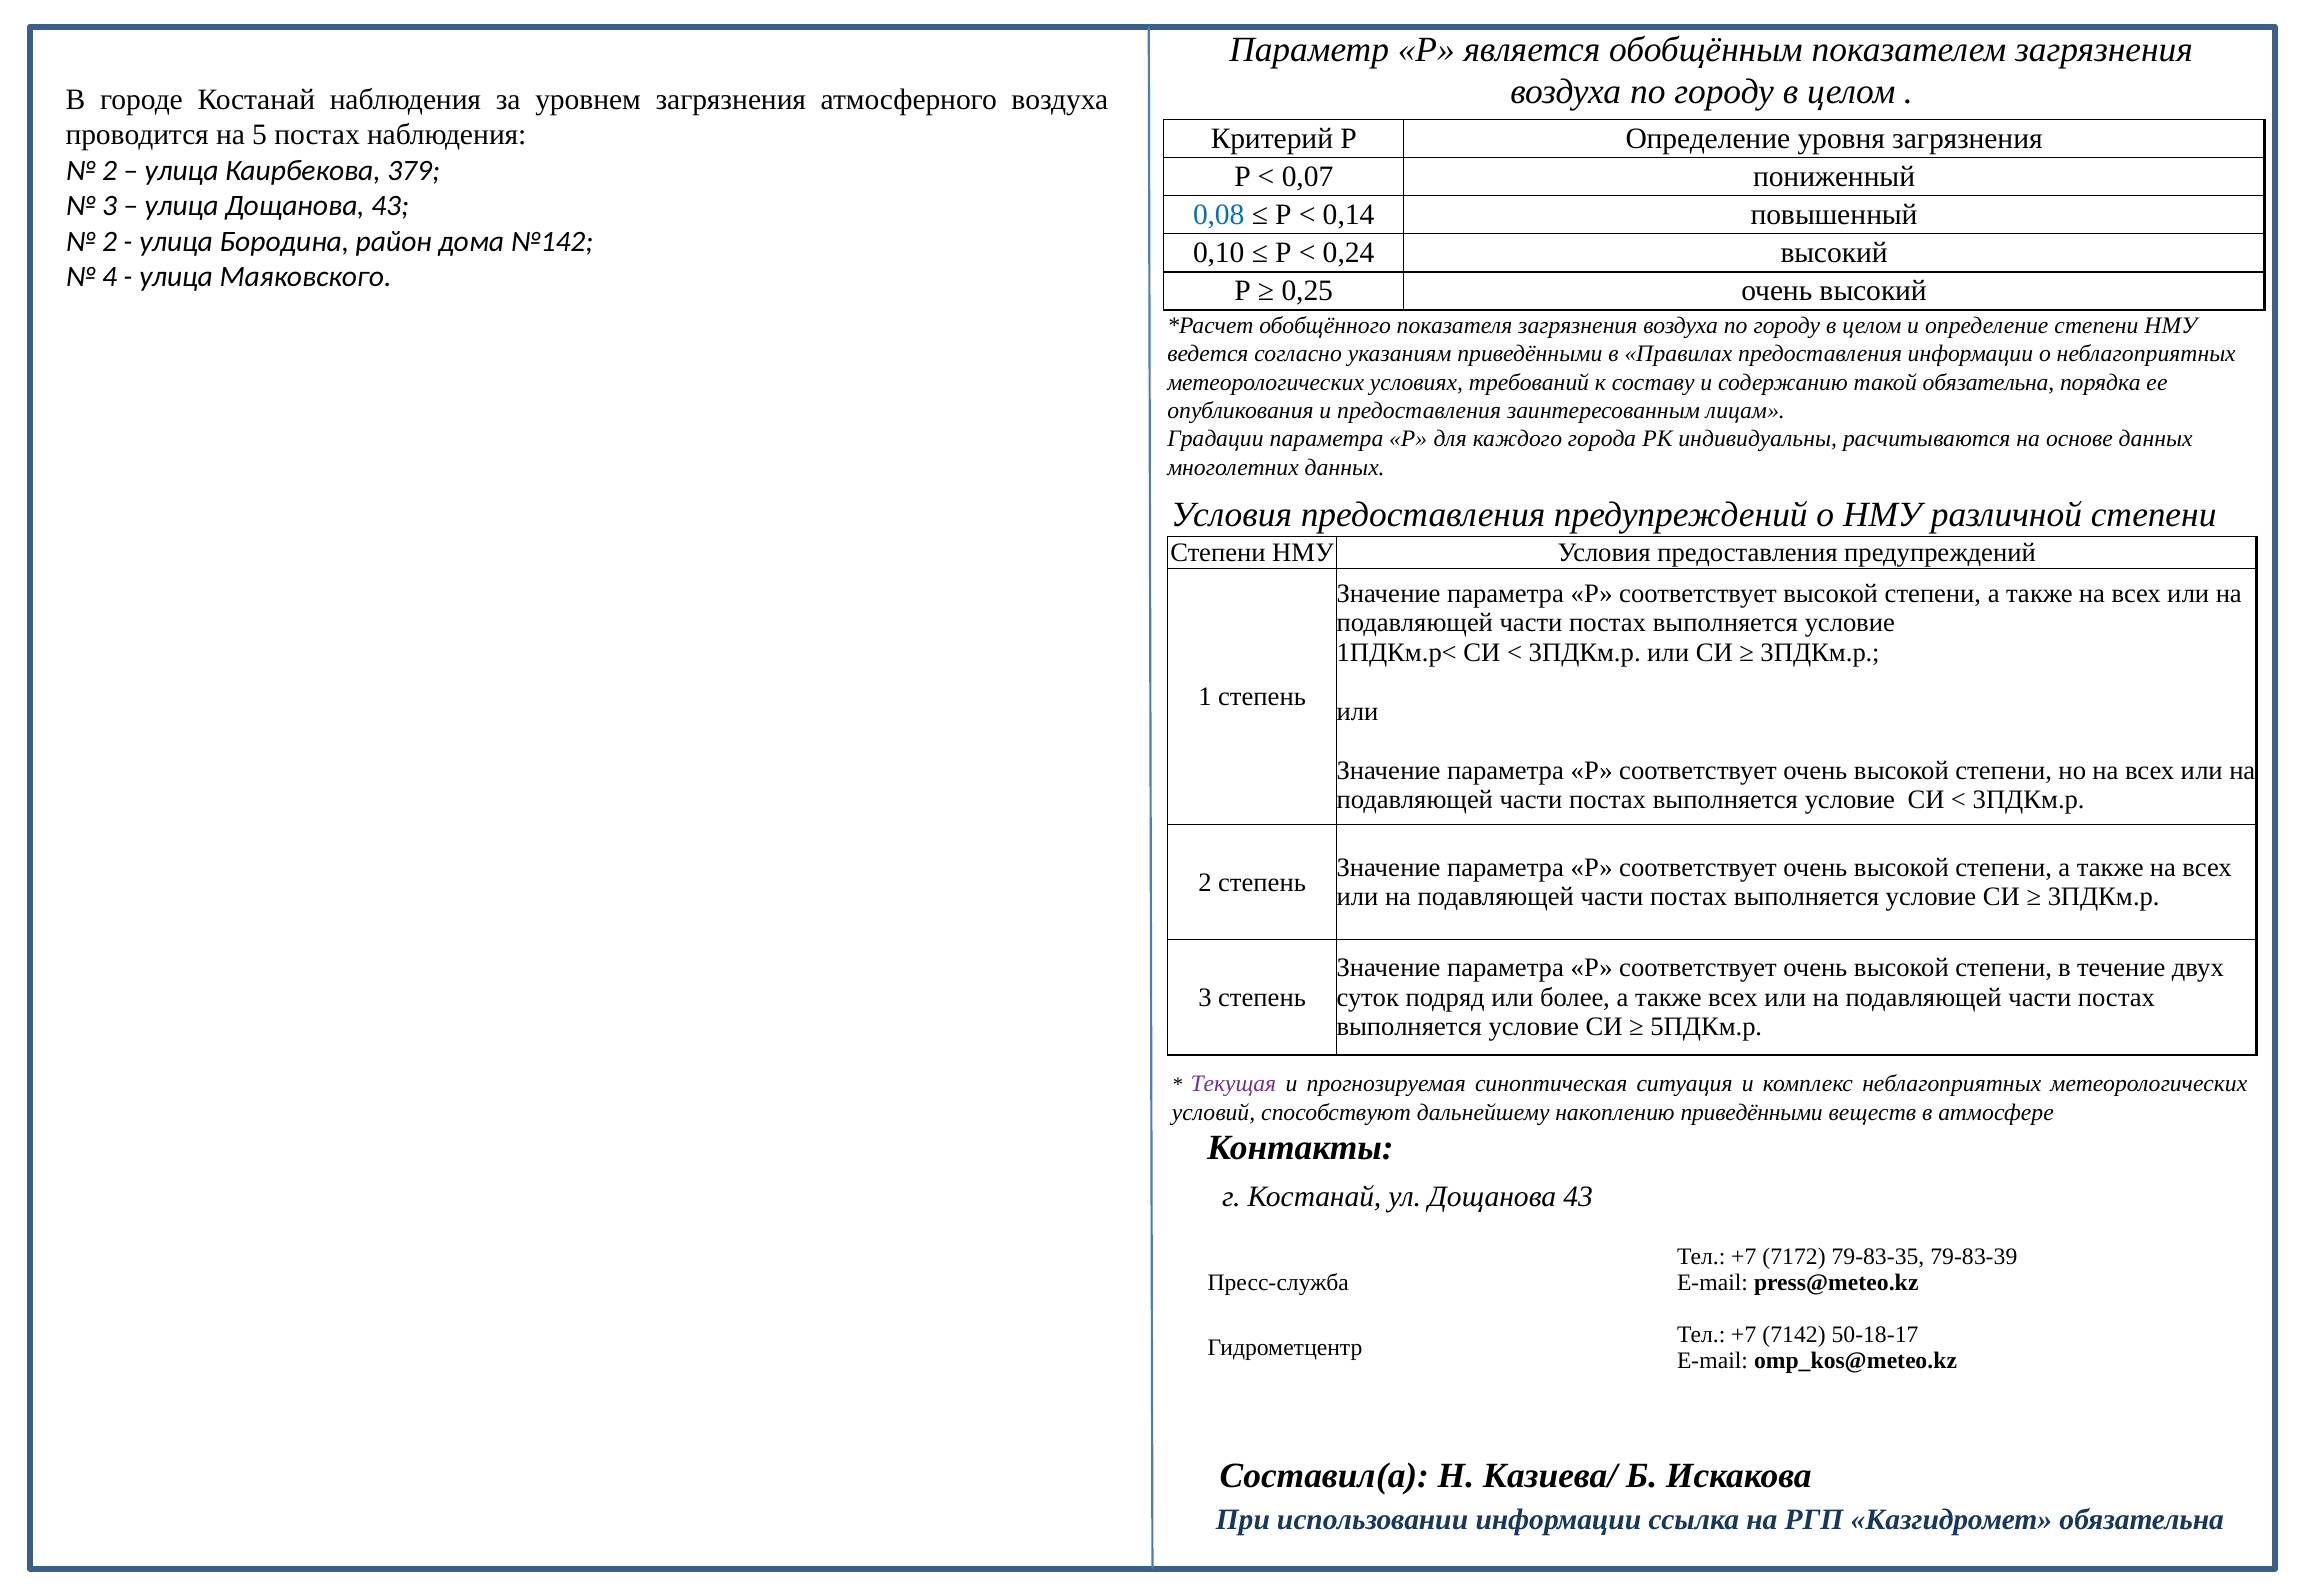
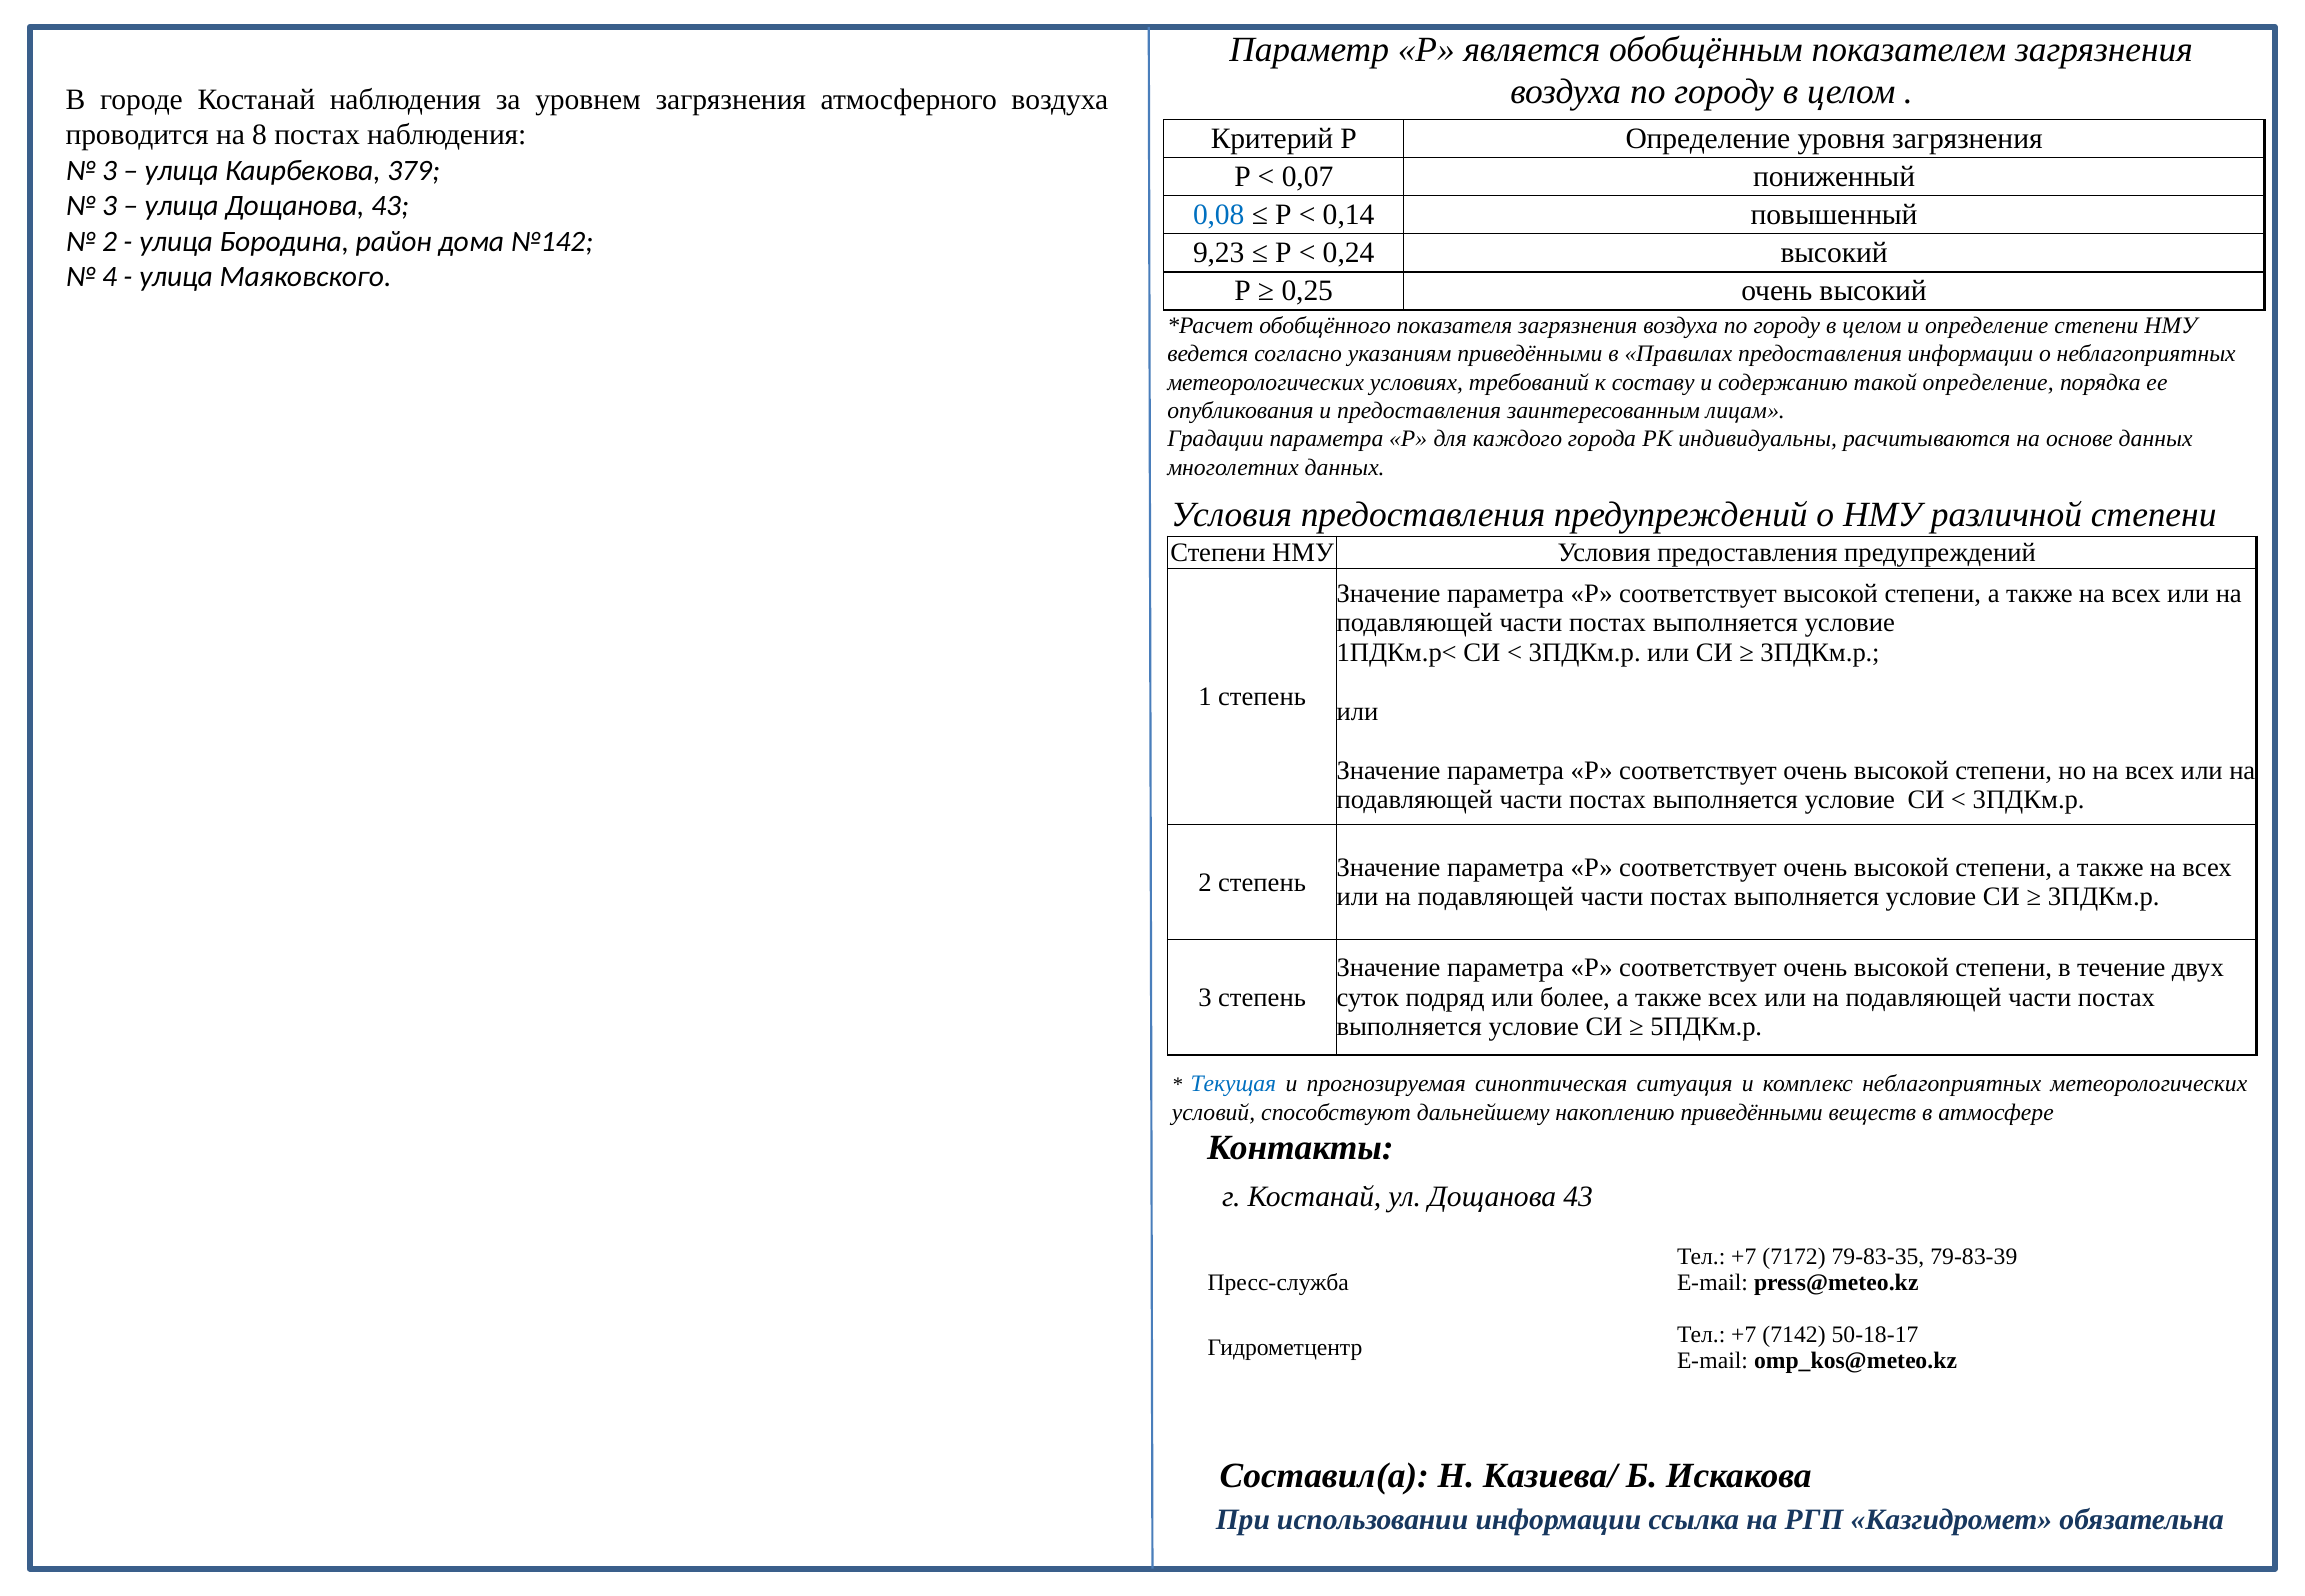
5: 5 -> 8 (260, 135)
2: 2 -> 3 (110, 171)
0,10: 0,10 -> 9,23 (1219, 253)
такой обязательна: обязательна -> определение (1988, 382)
Текущая colour: purple -> blue (1233, 1084)
